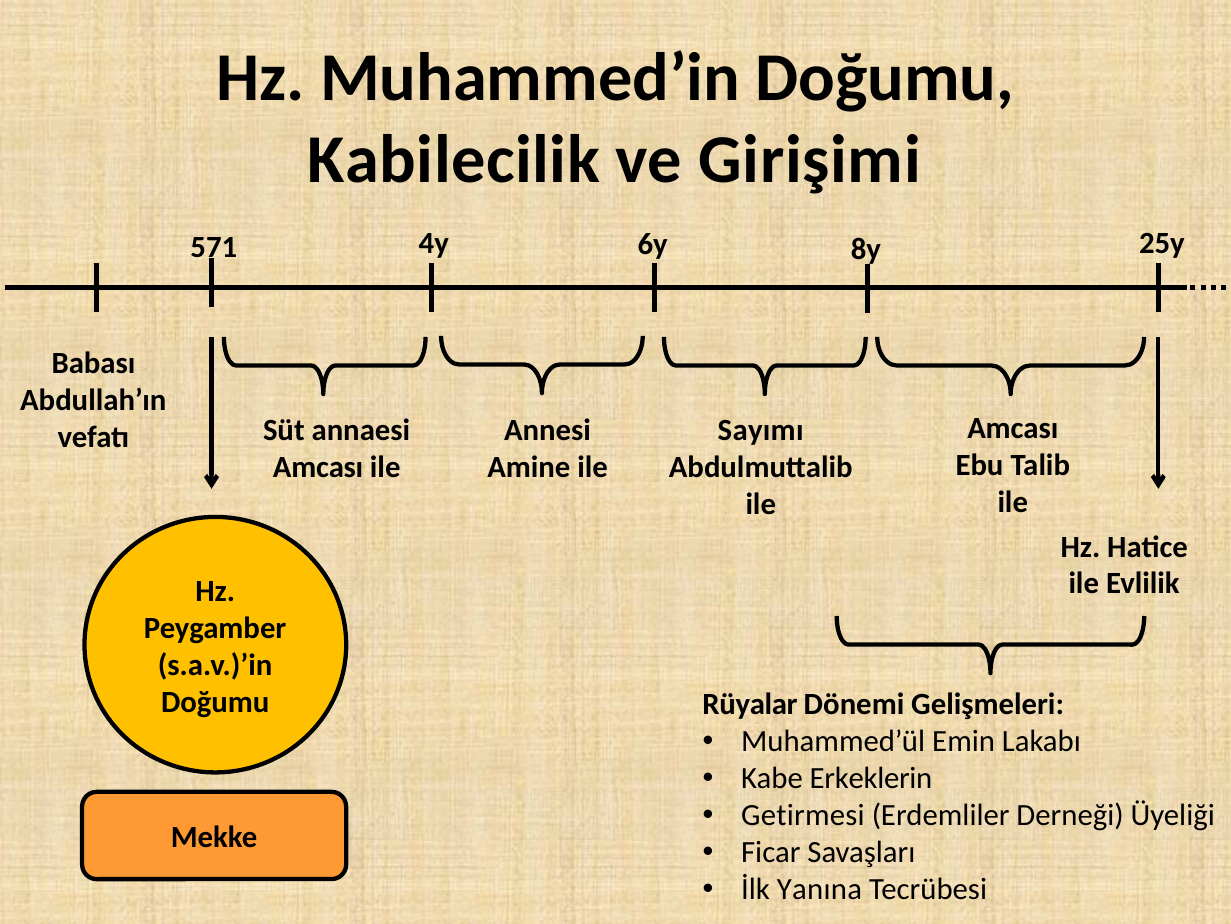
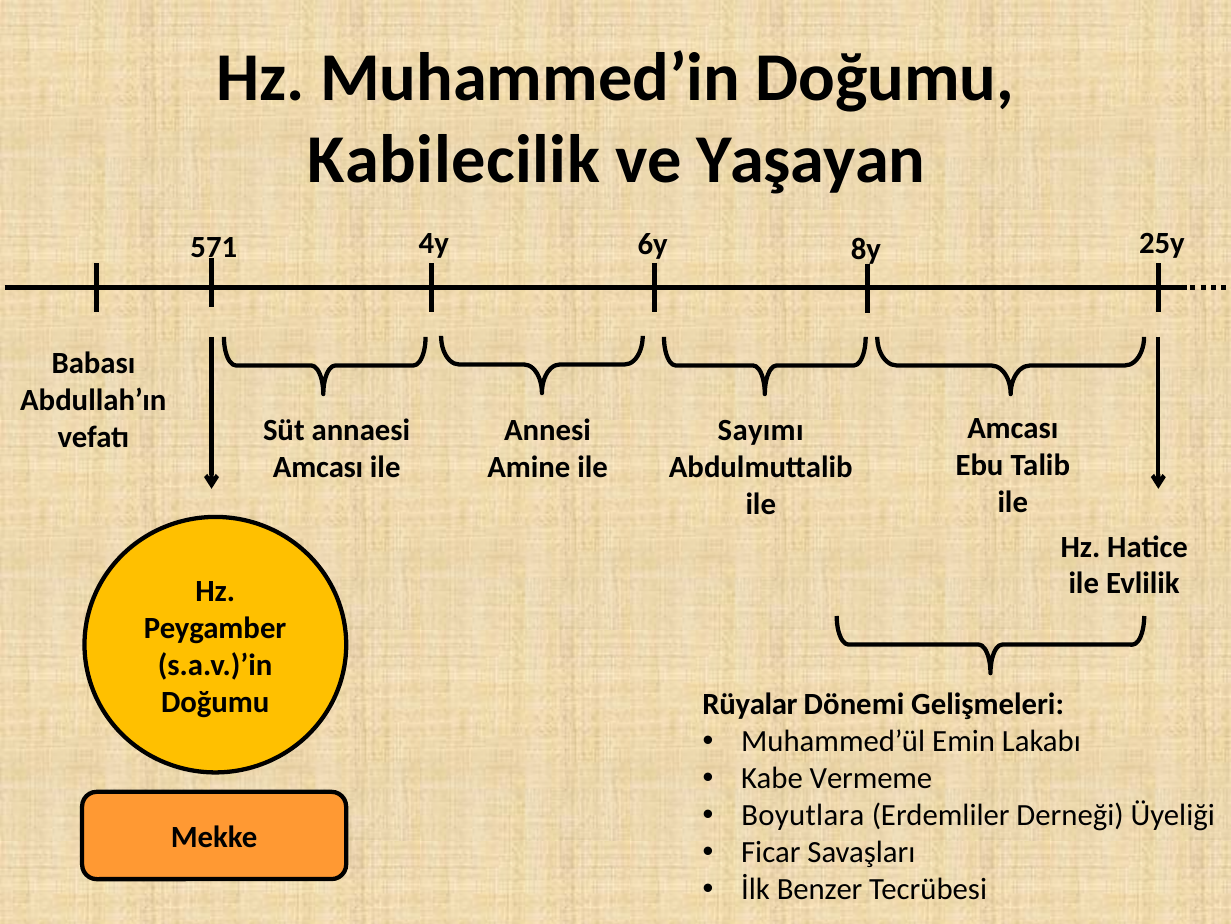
Girişimi: Girişimi -> Yaşayan (810, 160)
Erkeklerin: Erkeklerin -> Vermeme (871, 778)
Getirmesi: Getirmesi -> Boyutlara (803, 815)
Yanına: Yanına -> Benzer (820, 889)
